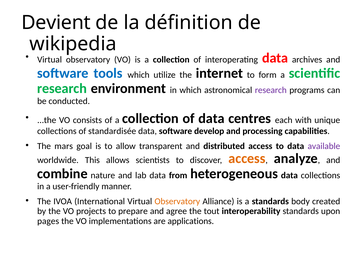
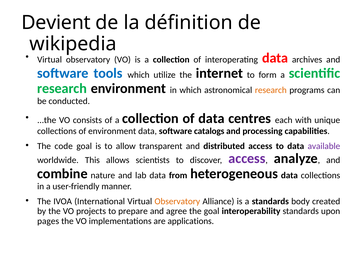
research colour: purple -> orange (271, 90)
of standardisée: standardisée -> environment (112, 131)
develop: develop -> catalogs (209, 131)
mars: mars -> code (64, 146)
access colour: orange -> purple (247, 158)
the tout: tout -> goal (212, 211)
